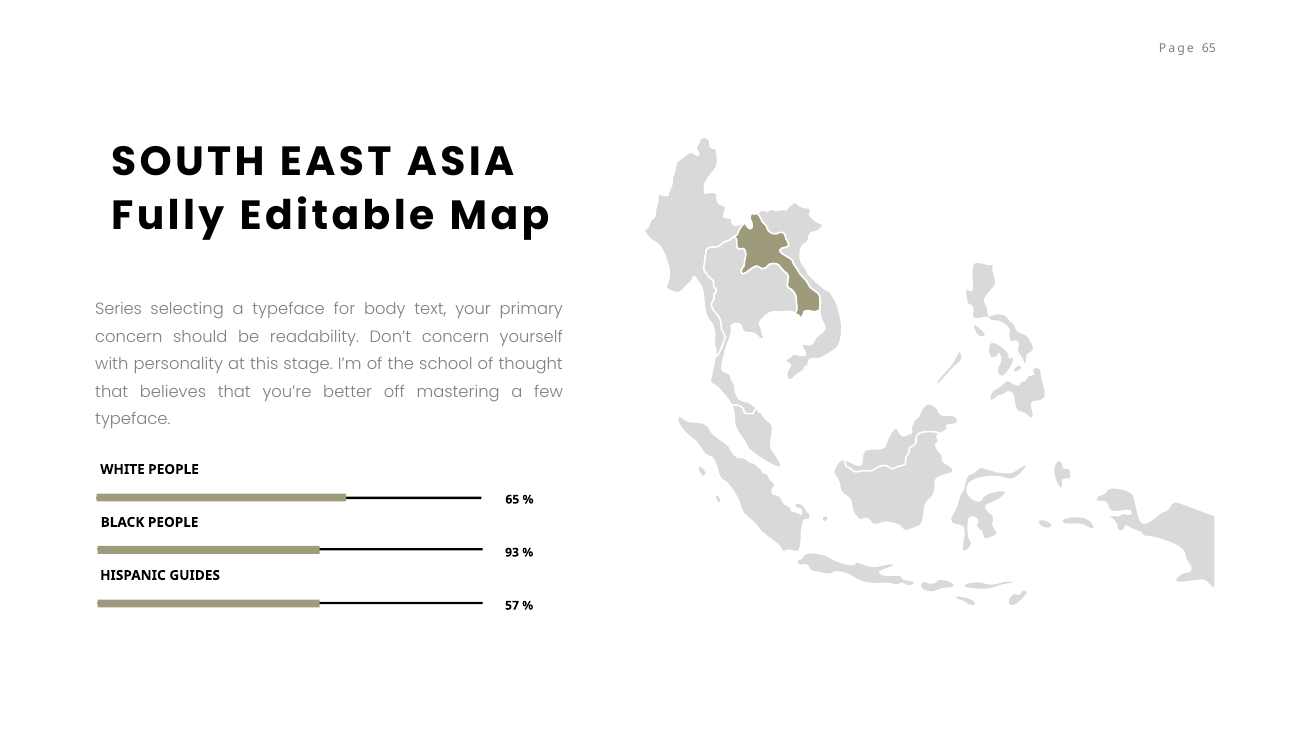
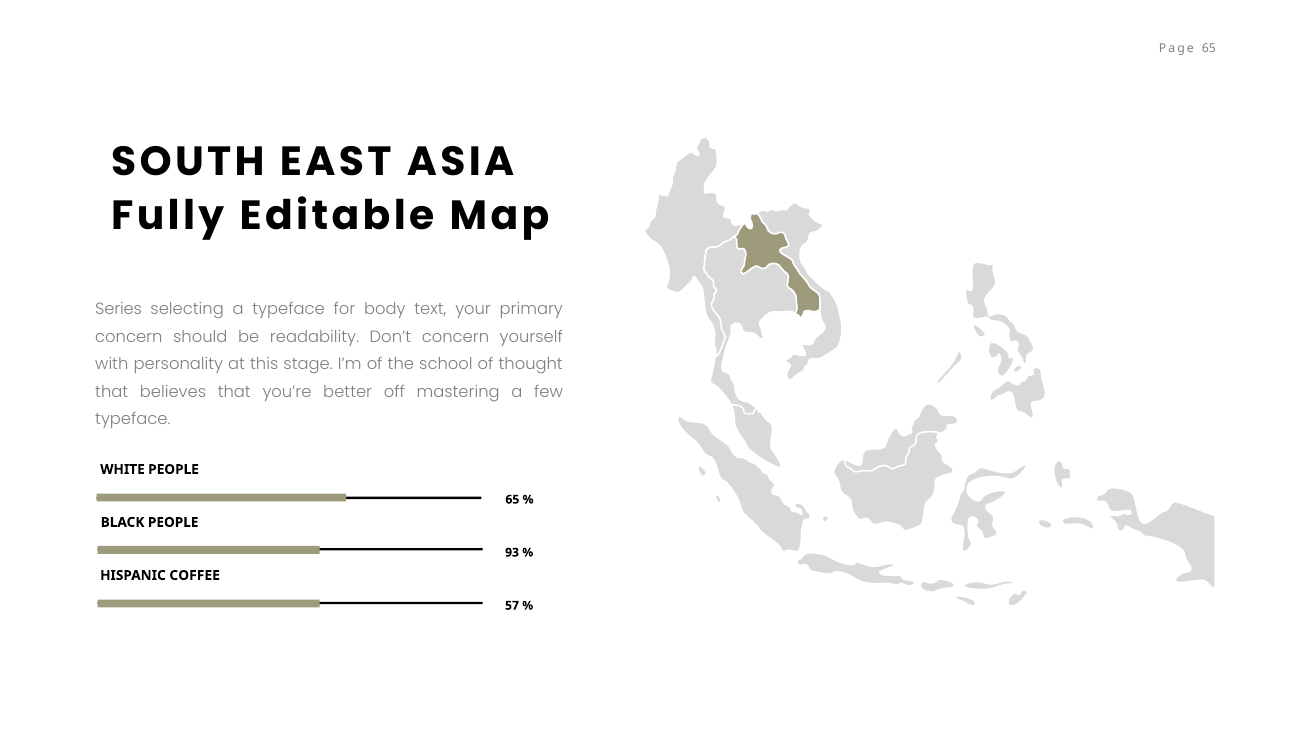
GUIDES: GUIDES -> COFFEE (195, 576)
